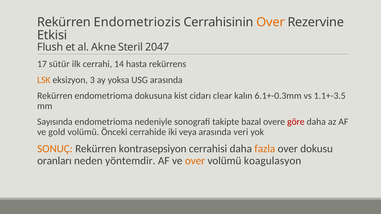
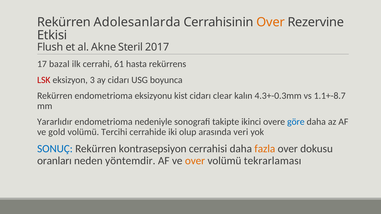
Endometriozis: Endometriozis -> Adolesanlarda (137, 22)
2047: 2047 -> 2017 (157, 47)
sütür: sütür -> bazal (59, 64)
14: 14 -> 61 (119, 64)
LSK colour: orange -> red (44, 80)
ay yoksa: yoksa -> cidarı (118, 80)
USG arasında: arasında -> boyunca (166, 80)
dokusuna: dokusuna -> eksizyonu (153, 96)
6.1+-0.3mm: 6.1+-0.3mm -> 4.3+-0.3mm (278, 96)
1.1+-3.5: 1.1+-3.5 -> 1.1+-8.7 (330, 96)
Sayısında: Sayısında -> Yararlıdır (55, 122)
bazal: bazal -> ikinci (251, 122)
göre colour: red -> blue (296, 122)
Önceki: Önceki -> Tercihi (114, 132)
veya: veya -> olup (188, 132)
SONUÇ colour: orange -> blue (55, 149)
koagulasyon: koagulasyon -> tekrarlaması (273, 161)
